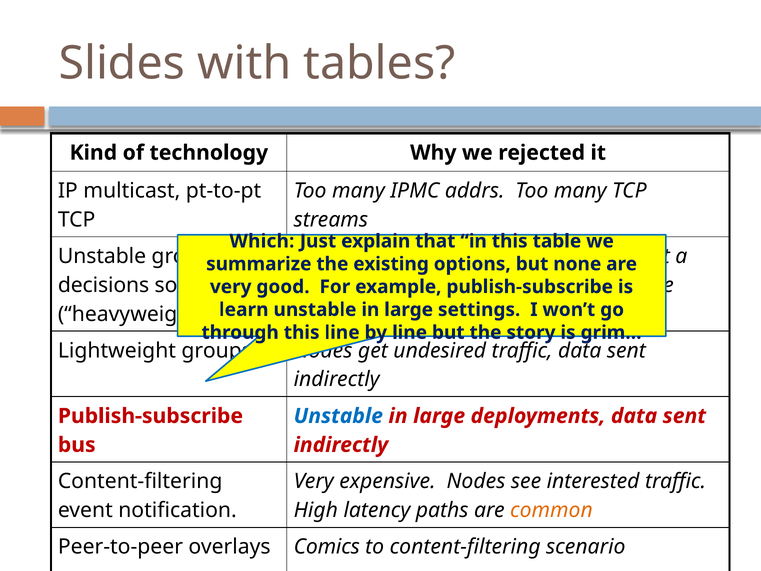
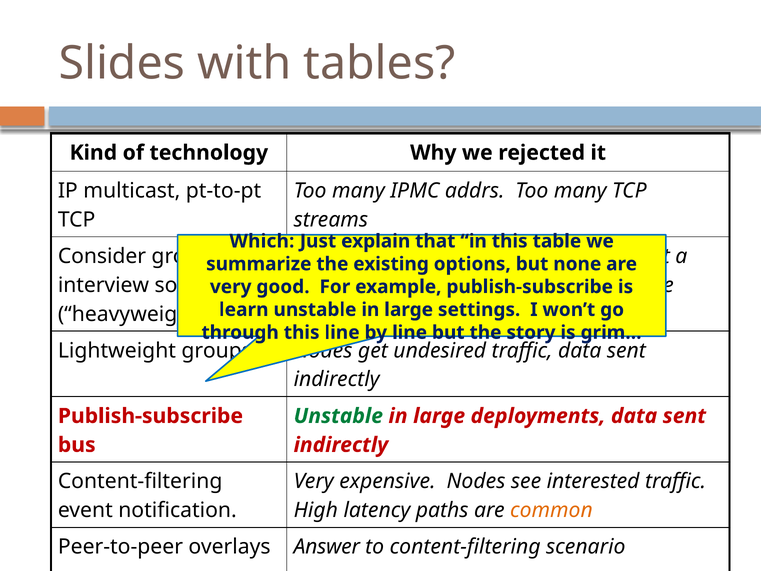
Unstable: Unstable -> Consider (102, 256)
decisions: decisions -> interview (104, 285)
Unstable colour: blue -> green (338, 416)
Comics: Comics -> Answer (327, 547)
